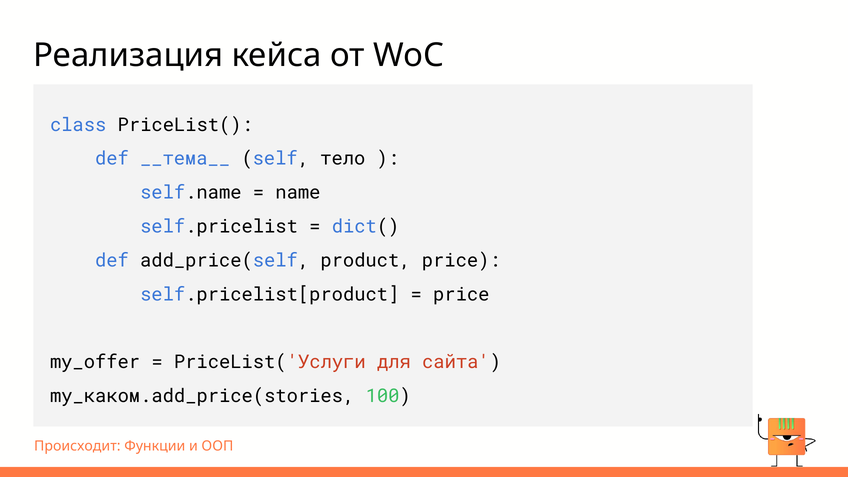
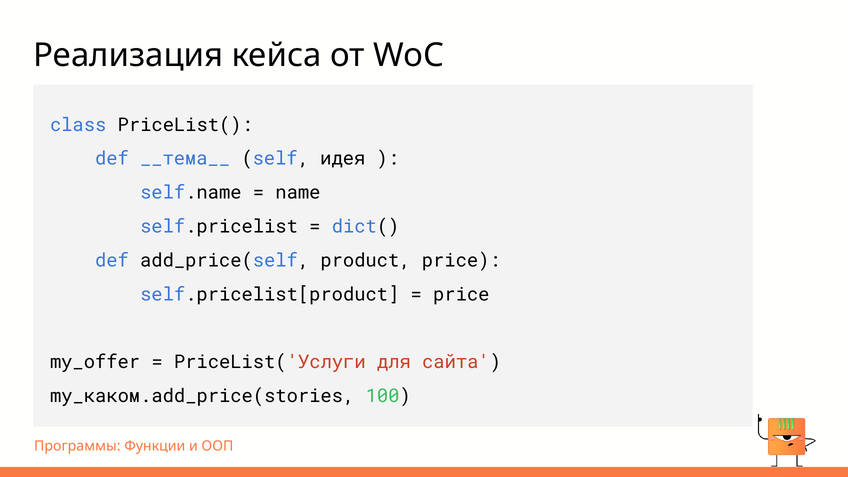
тело: тело -> идея (343, 159)
Происходит: Происходит -> Программы (77, 446)
